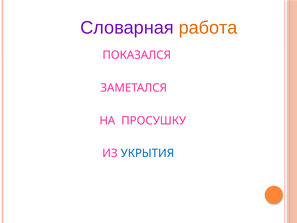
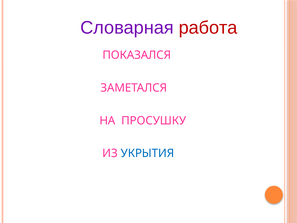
работа colour: orange -> red (208, 28)
